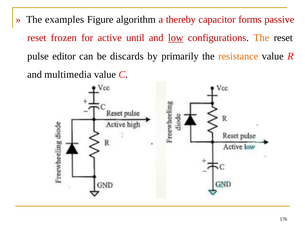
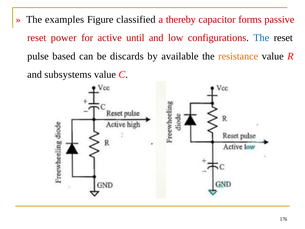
algorithm: algorithm -> classified (136, 20)
frozen: frozen -> power (64, 38)
low underline: present -> none (176, 38)
The colour: orange -> blue (261, 38)
editor: editor -> based (64, 56)
primarily: primarily -> available (180, 56)
multimedia: multimedia -> subsystems (68, 74)
